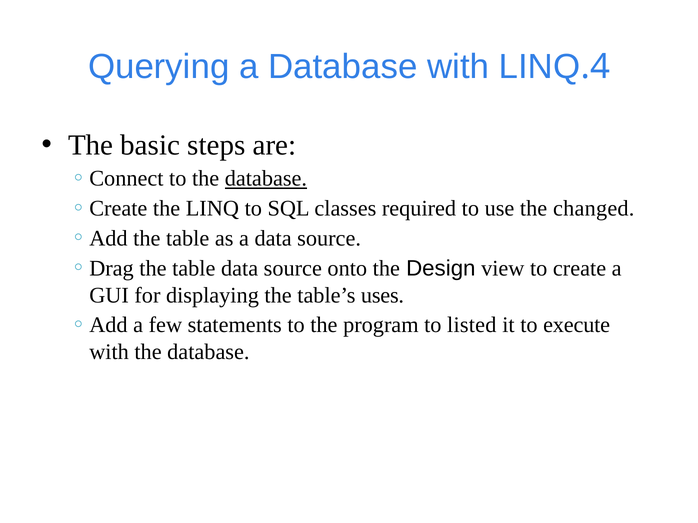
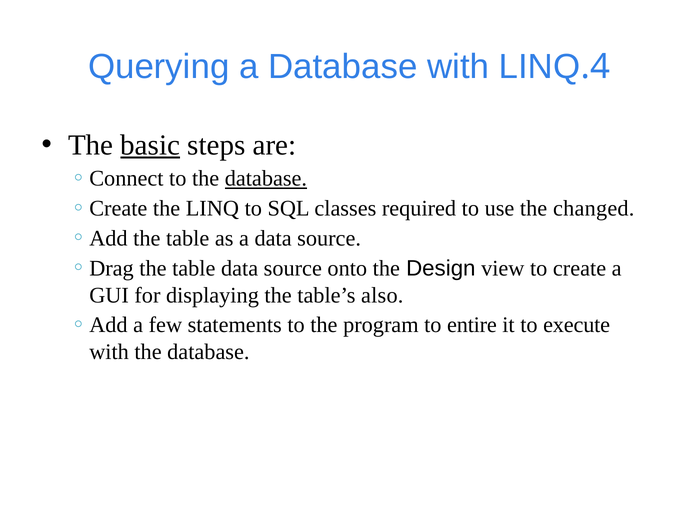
basic underline: none -> present (150, 145)
uses: uses -> also (382, 295)
listed: listed -> entire (472, 325)
